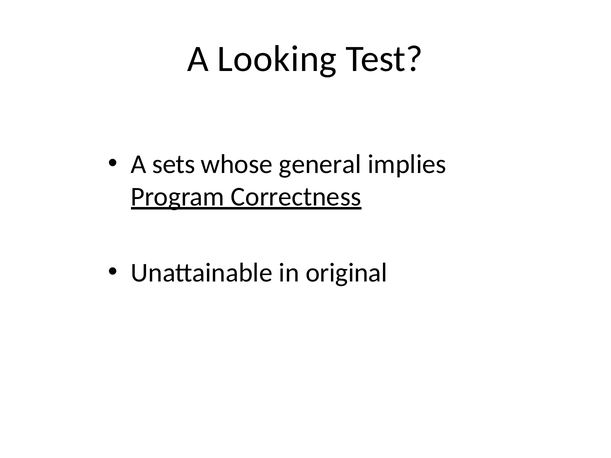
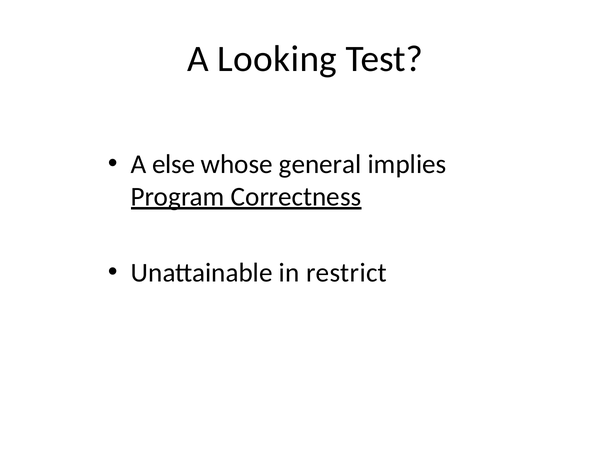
sets: sets -> else (174, 164)
original: original -> restrict (346, 273)
